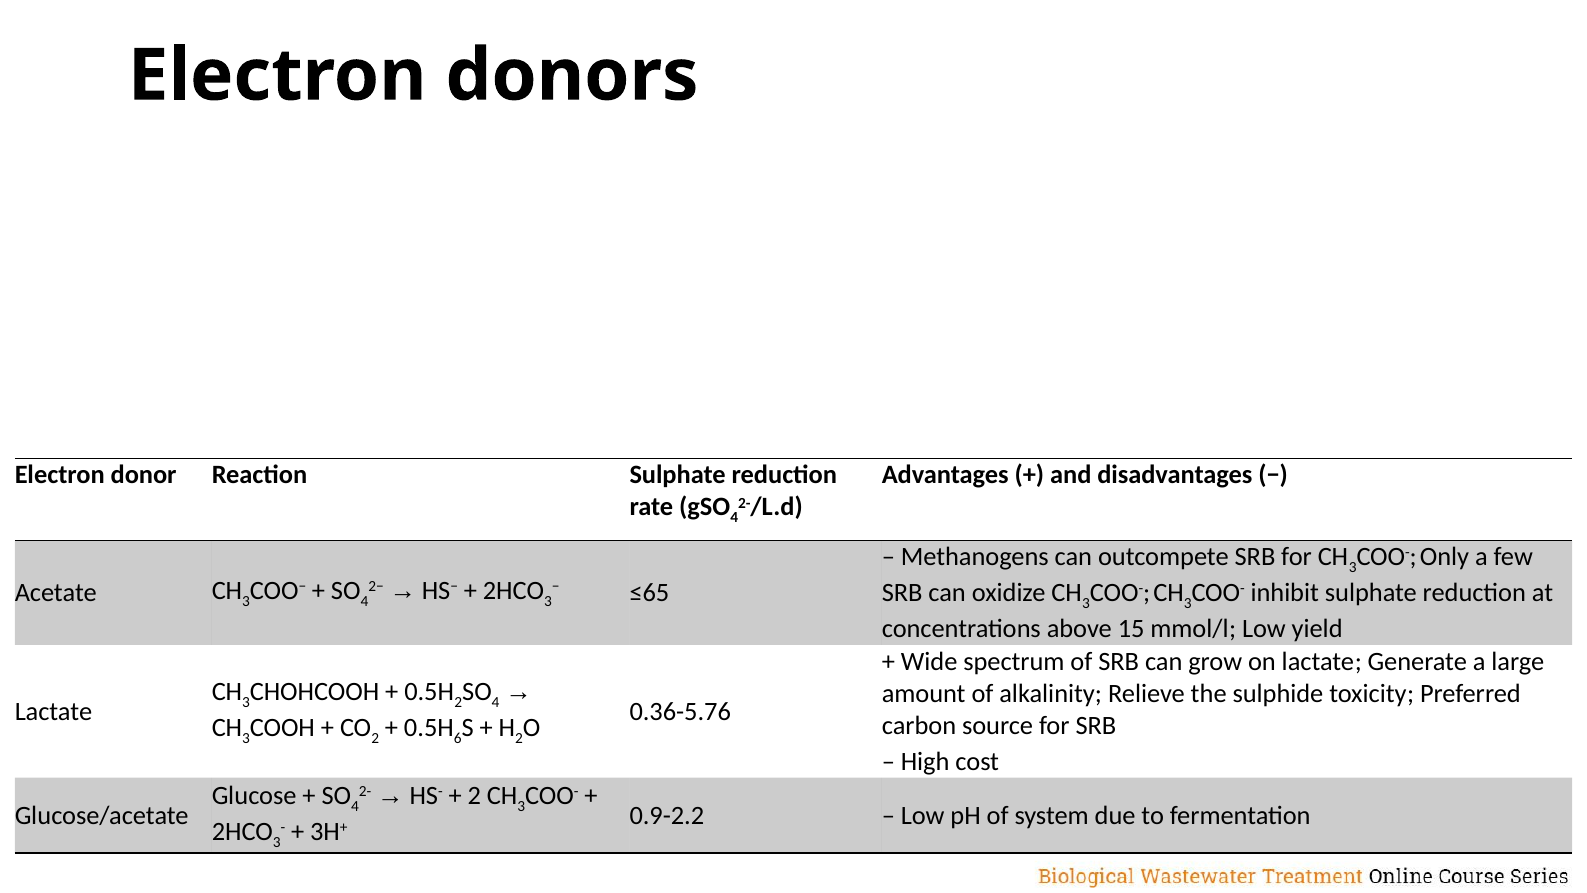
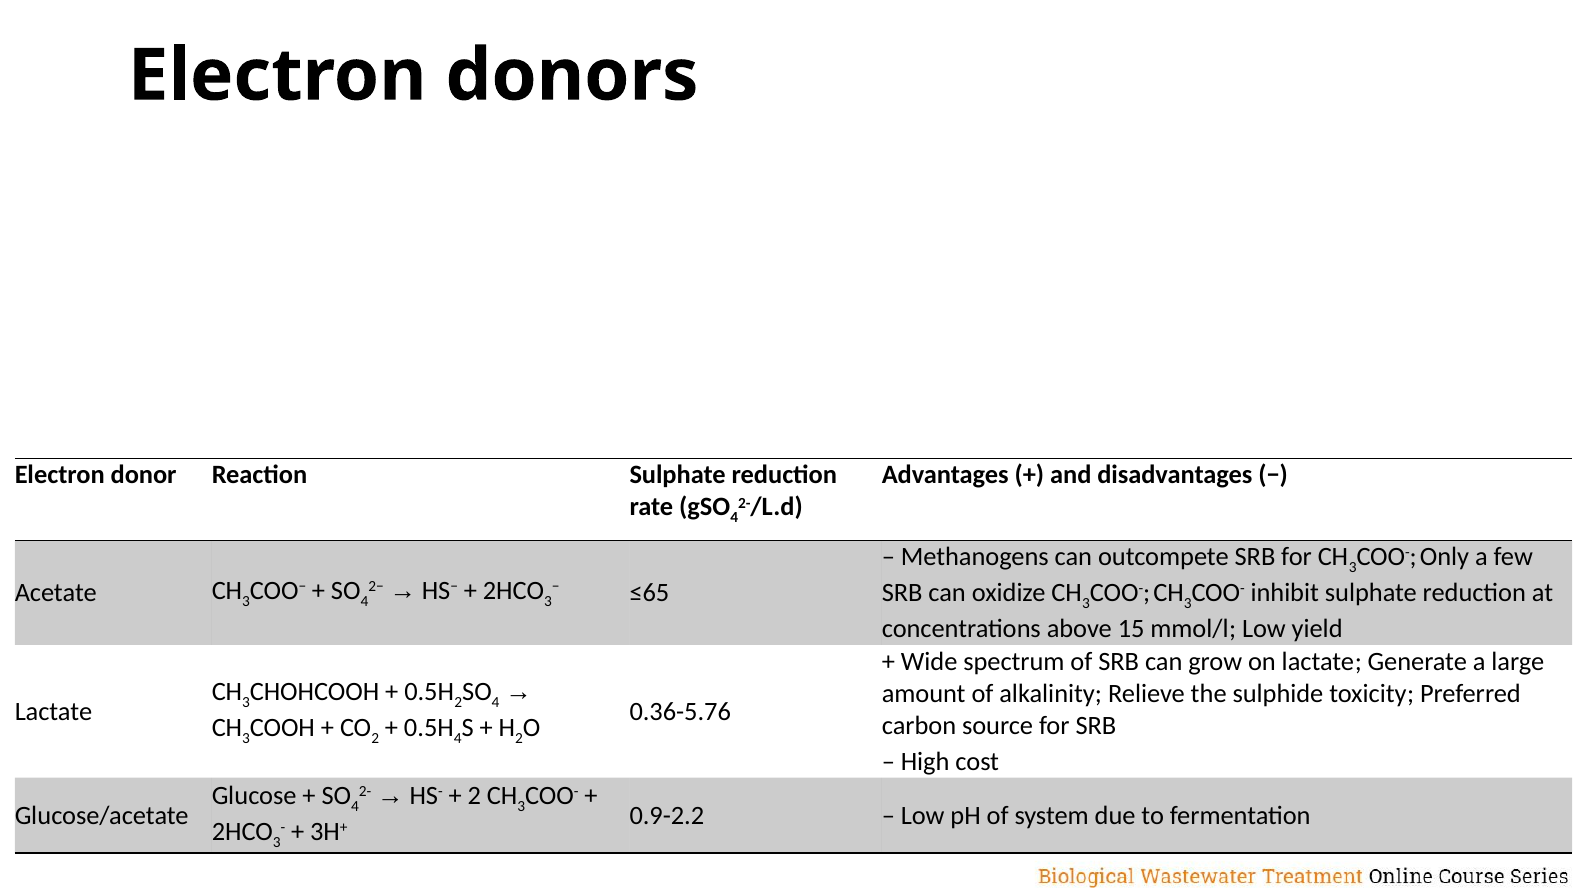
6: 6 -> 4 (458, 738)
